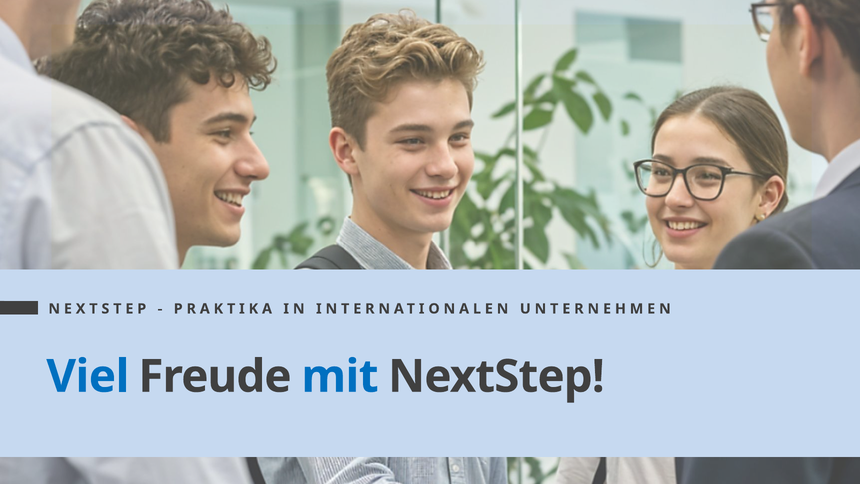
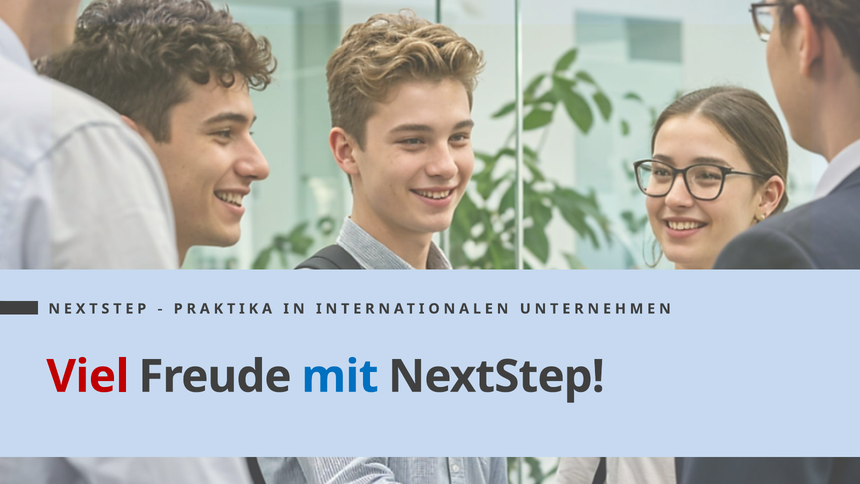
Viel colour: blue -> red (88, 376)
